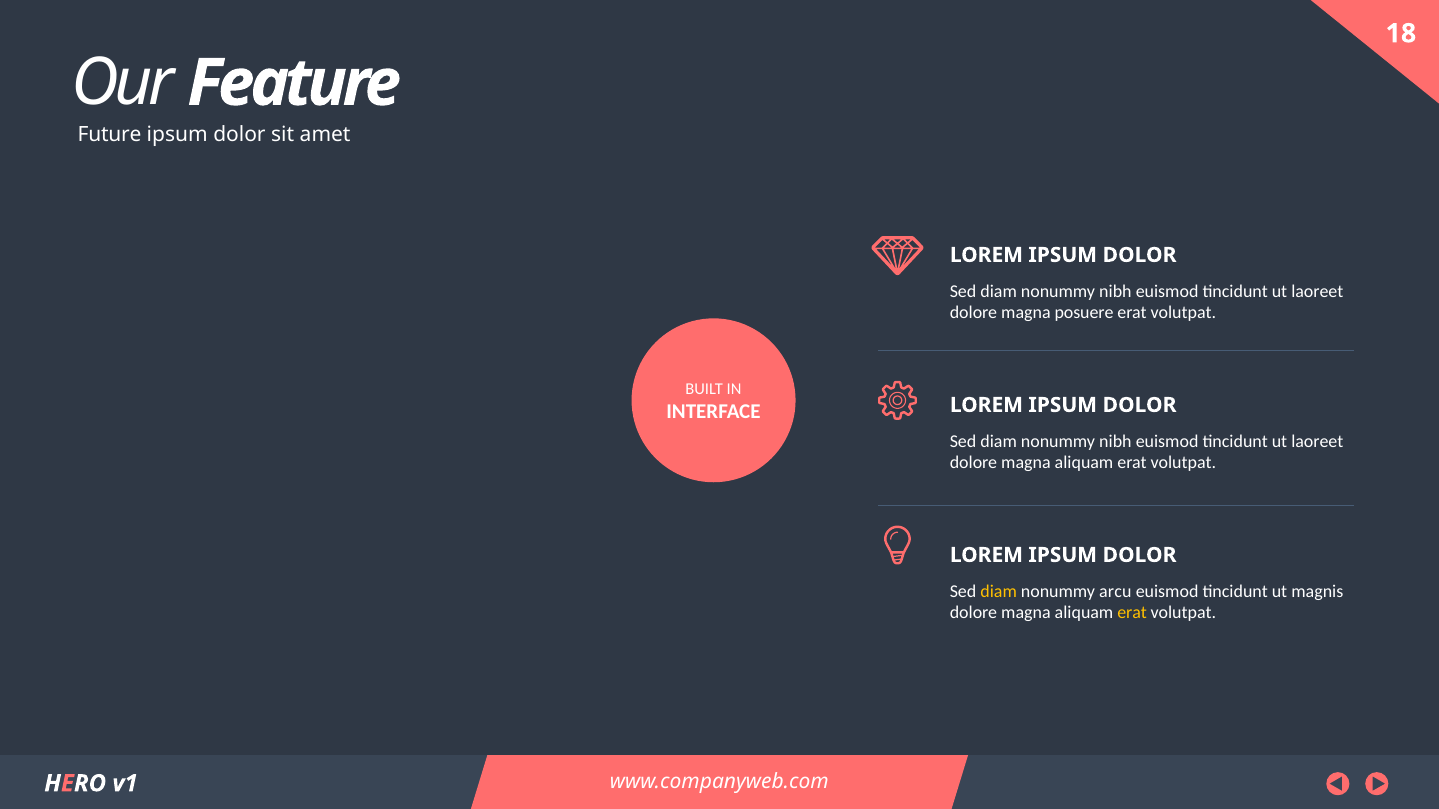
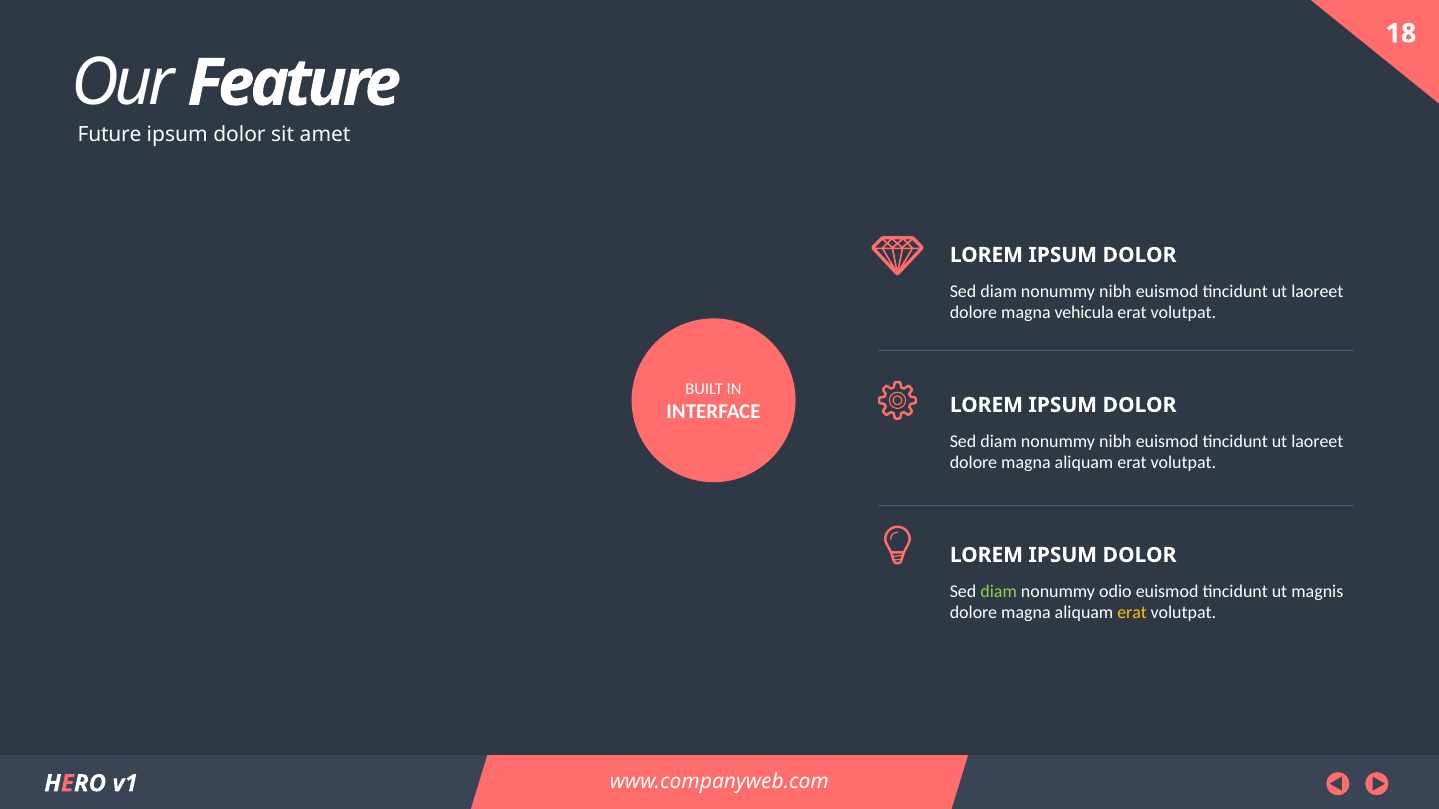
posuere: posuere -> vehicula (1084, 313)
diam colour: yellow -> light green (999, 592)
arcu: arcu -> odio (1115, 592)
